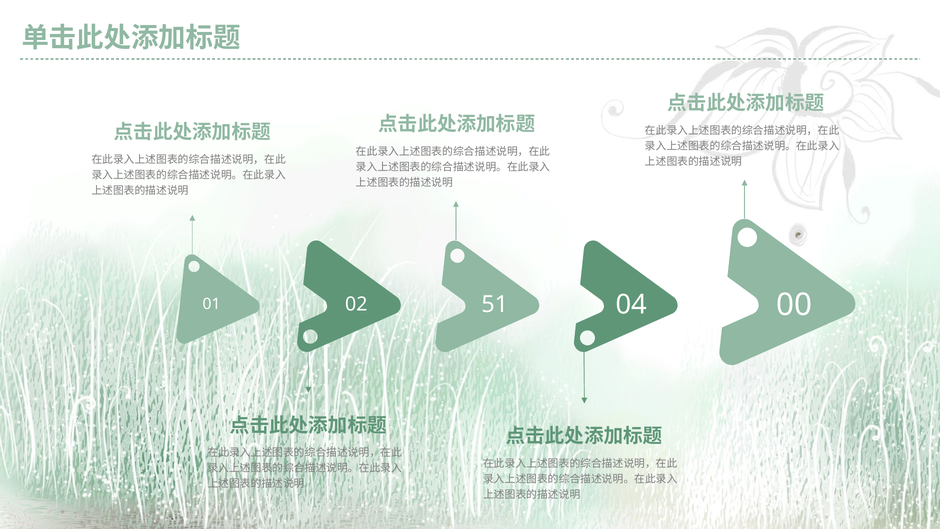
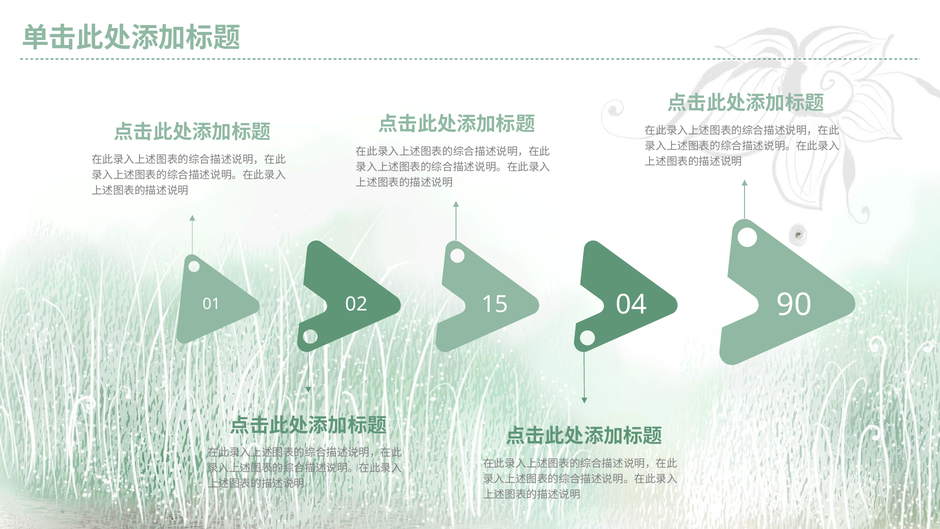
51: 51 -> 15 (495, 304)
00: 00 -> 90 (794, 305)
